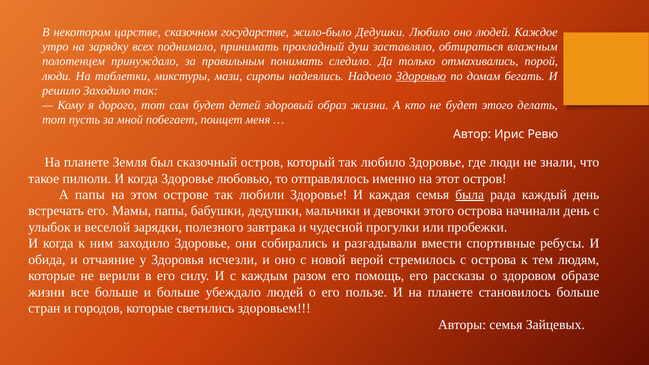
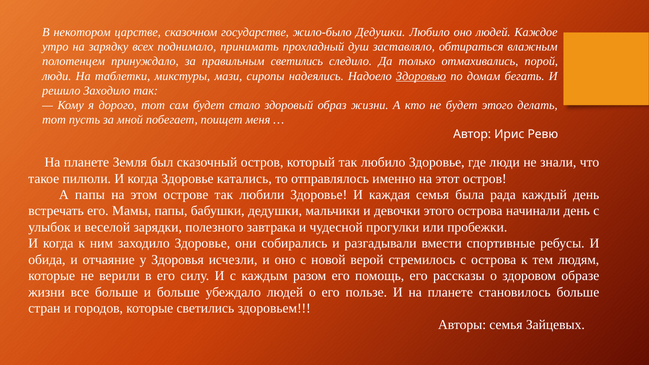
правильным понимать: понимать -> светились (297, 61)
детей: детей -> стало (245, 105)
любовью: любовью -> катались (244, 179)
была underline: present -> none (470, 195)
